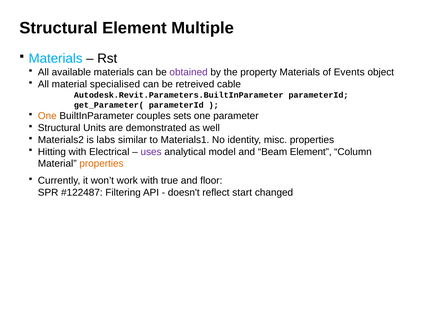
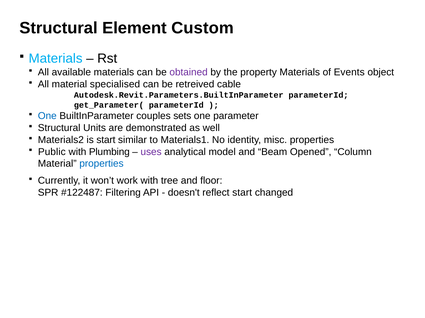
Multiple: Multiple -> Custom (202, 28)
One colour: orange -> blue (47, 116)
is labs: labs -> start (106, 140)
Hitting: Hitting -> Public (52, 152)
Electrical: Electrical -> Plumbing (109, 152)
Beam Element: Element -> Opened (311, 152)
properties colour: orange -> blue (101, 164)
true: true -> tree (170, 181)
